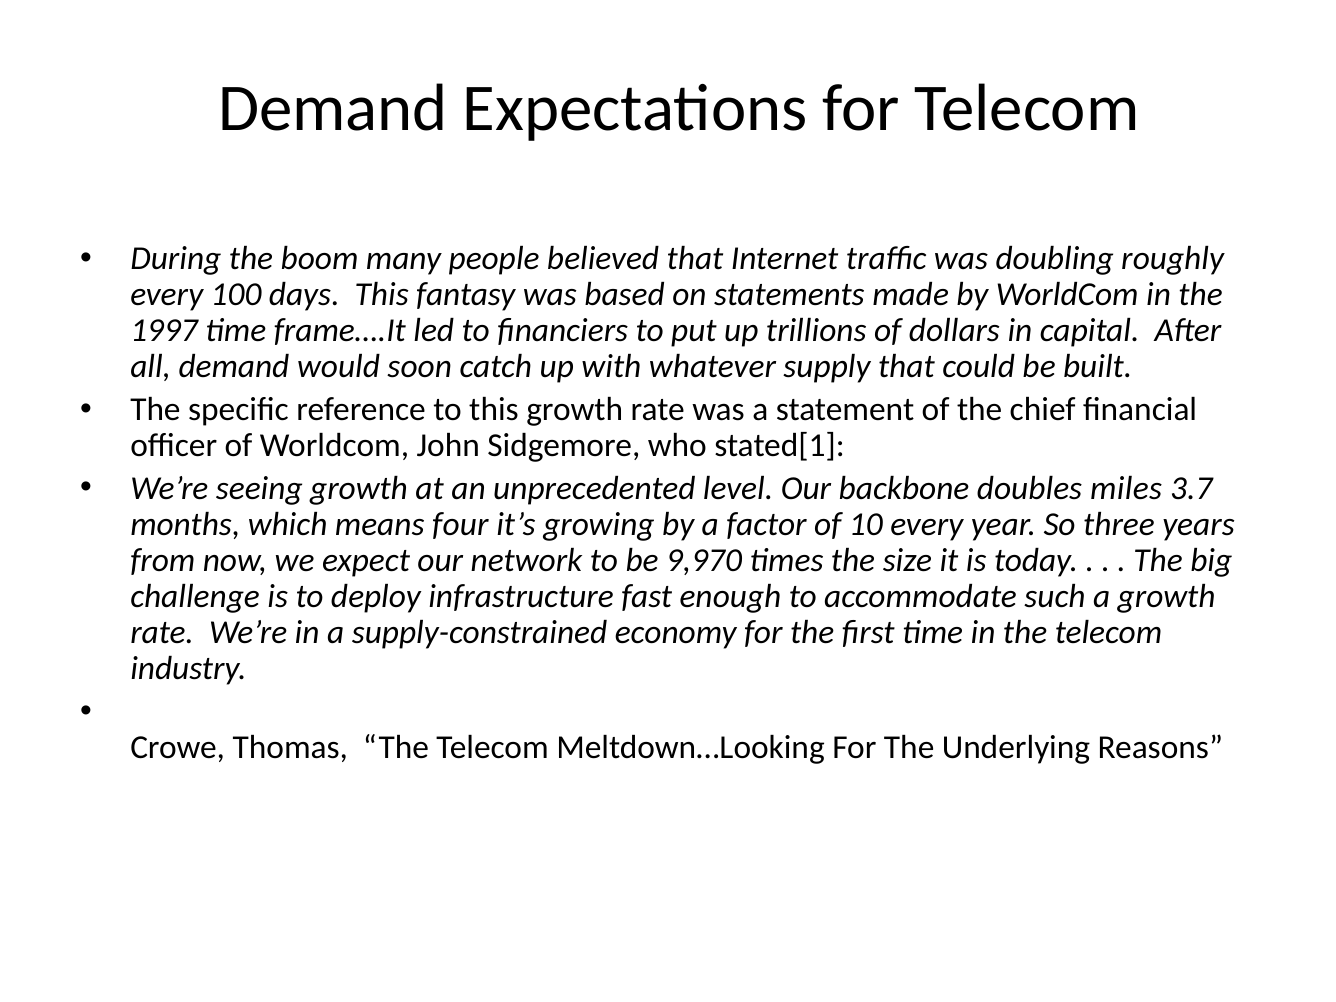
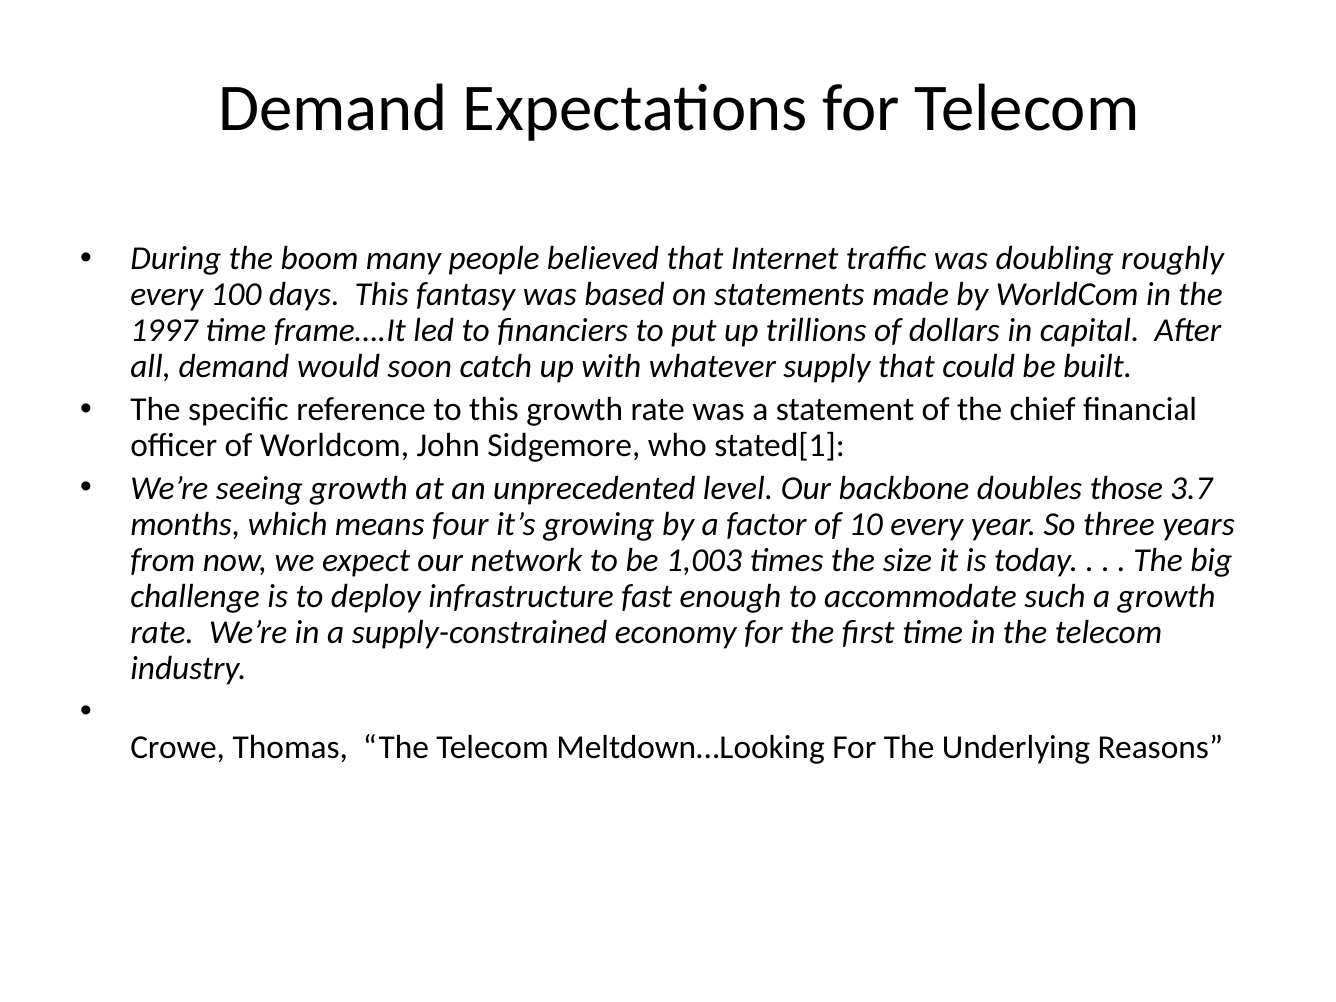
miles: miles -> those (1126, 488)
9,970: 9,970 -> 1,003 (704, 560)
